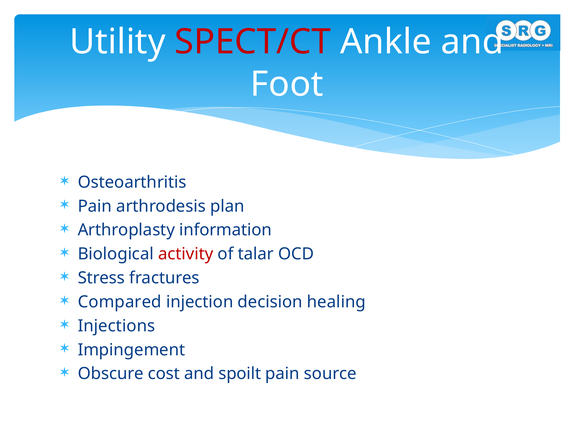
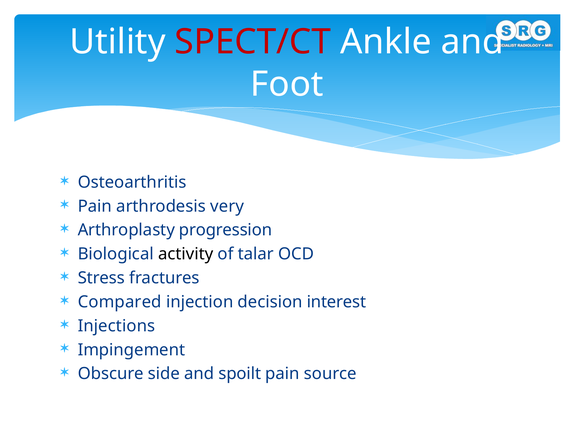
plan: plan -> very (227, 206)
information: information -> progression (226, 230)
activity colour: red -> black (186, 254)
healing: healing -> interest (336, 302)
cost: cost -> side (164, 373)
